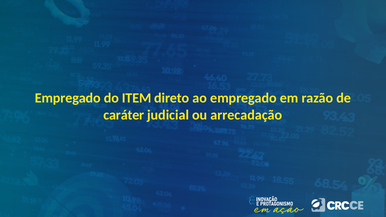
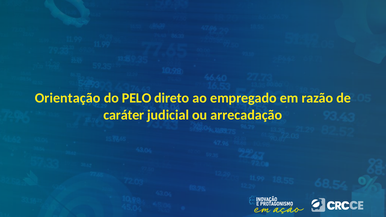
Empregado: Empregado -> Orientação (68, 98)
ITEM: ITEM -> PELO (137, 98)
